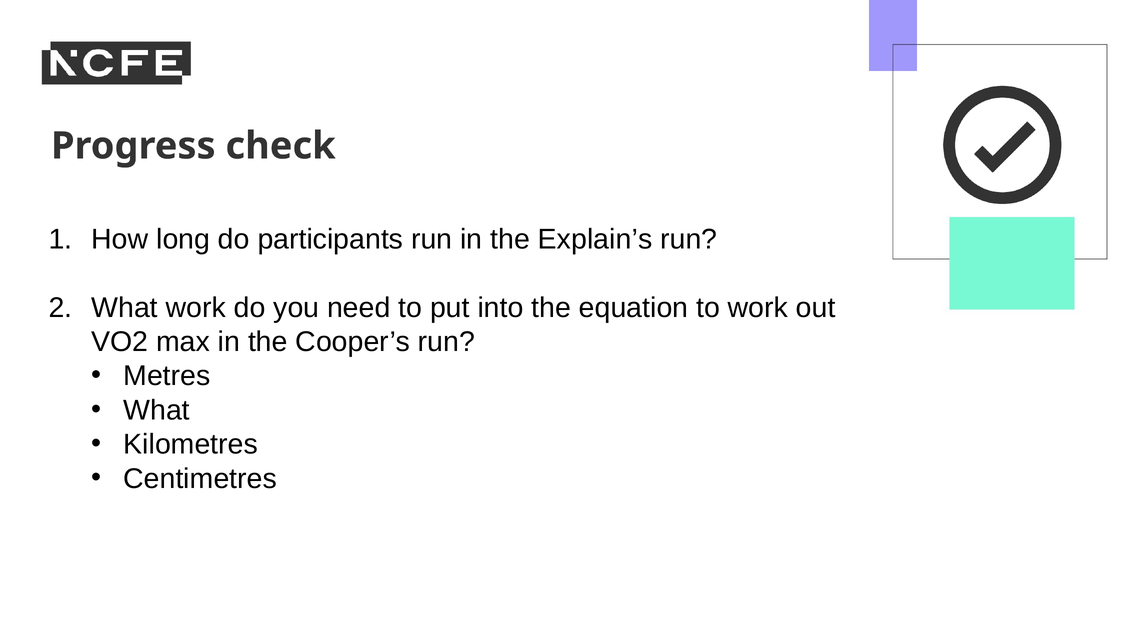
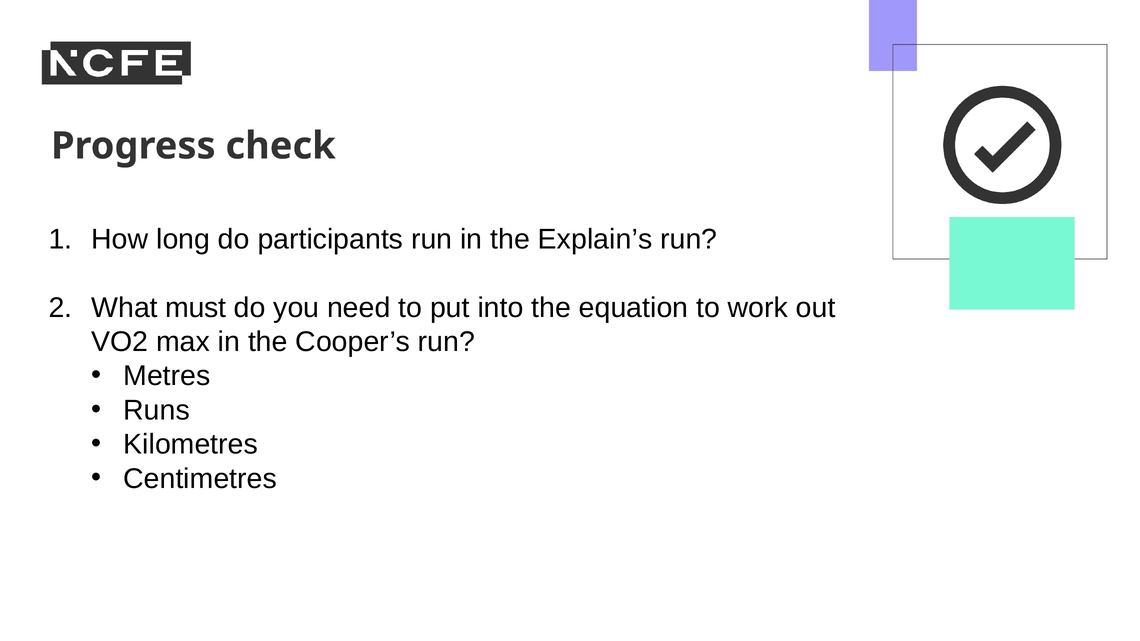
What work: work -> must (196, 308)
What: What -> Runs (157, 410)
